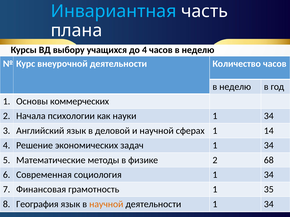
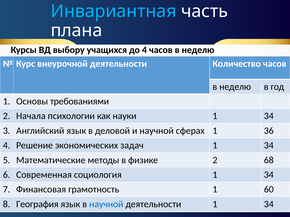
коммерческих: коммерческих -> требованиями (80, 102)
14: 14 -> 36 (269, 131)
35: 35 -> 60 (269, 190)
научной colour: orange -> blue (106, 205)
